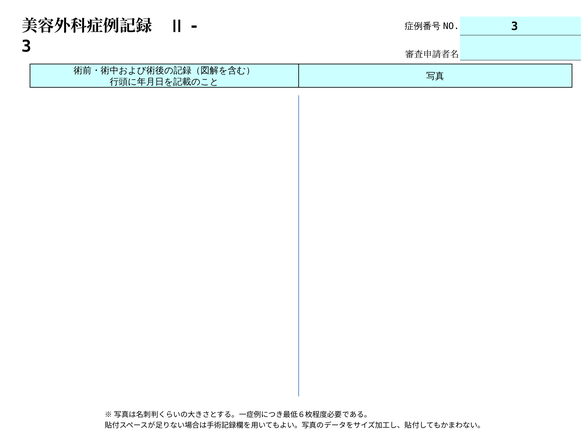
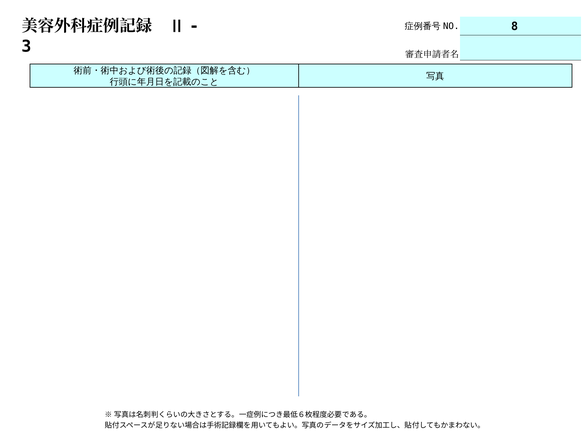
3: 3 -> 8 (515, 26)
